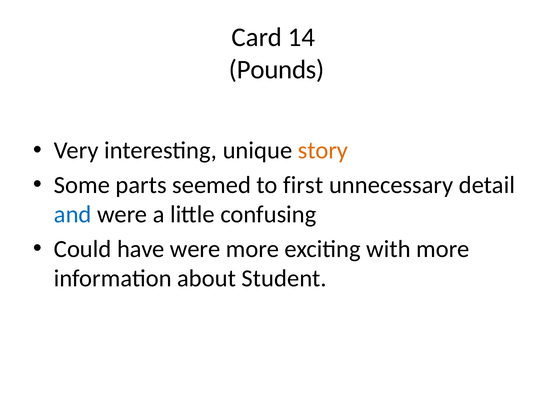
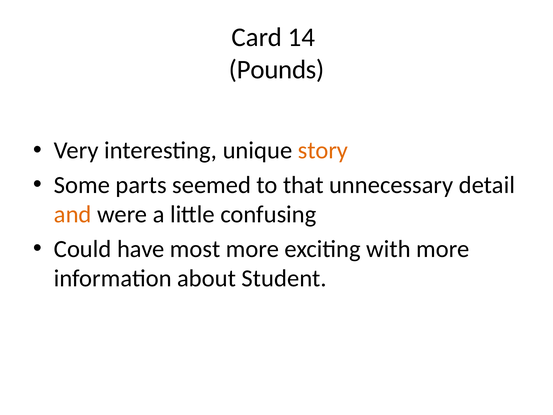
first: first -> that (303, 185)
and colour: blue -> orange (73, 214)
have were: were -> most (195, 249)
